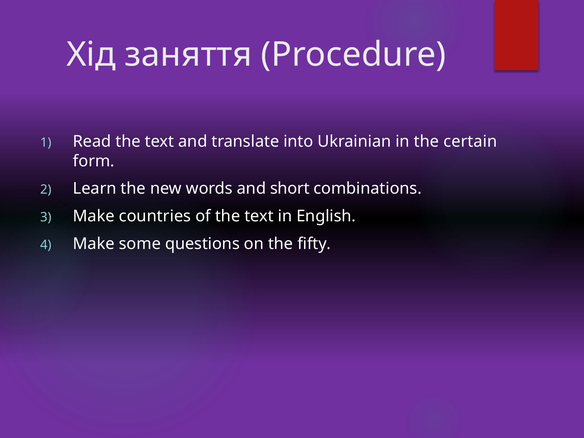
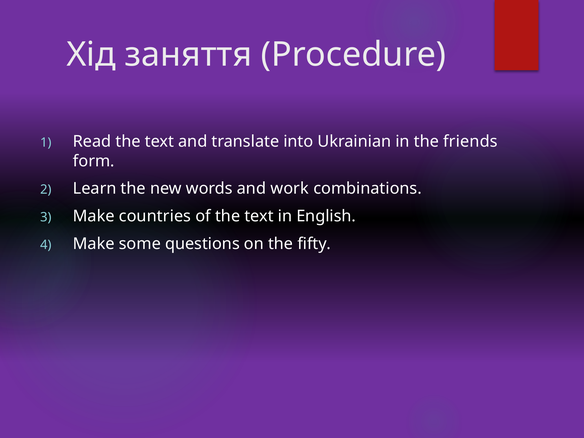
certain: certain -> friends (470, 142)
short: short -> work (290, 189)
